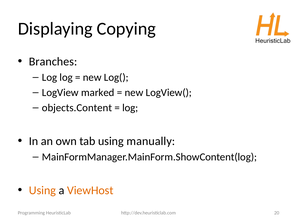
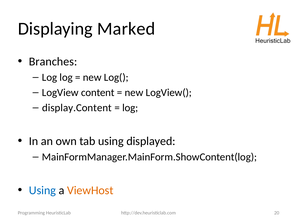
Copying: Copying -> Marked (126, 29)
marked: marked -> content (98, 92)
objects.Content: objects.Content -> display.Content (77, 108)
manually: manually -> displayed (151, 141)
Using colour: orange -> blue (42, 190)
